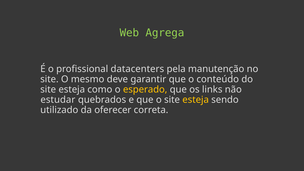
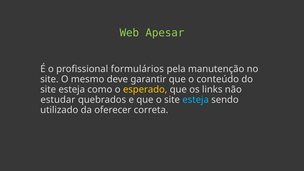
Agrega: Agrega -> Apesar (165, 33)
datacenters: datacenters -> formulários (137, 69)
esteja colour: yellow -> light blue (196, 100)
